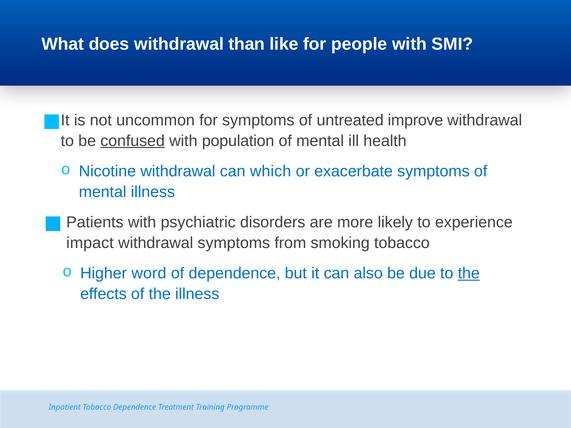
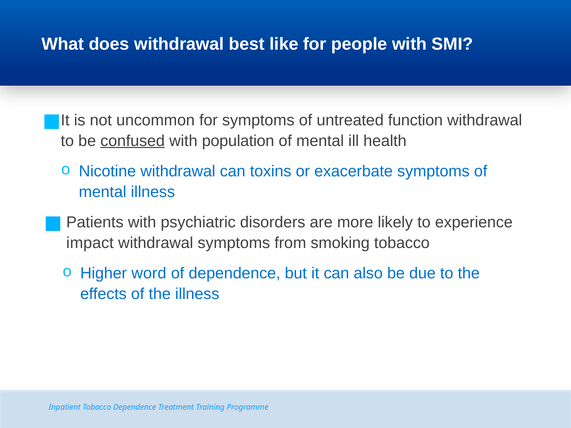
than: than -> best (247, 44)
improve: improve -> function (415, 120)
which: which -> toxins (271, 172)
the underline: present -> none (469, 274)
